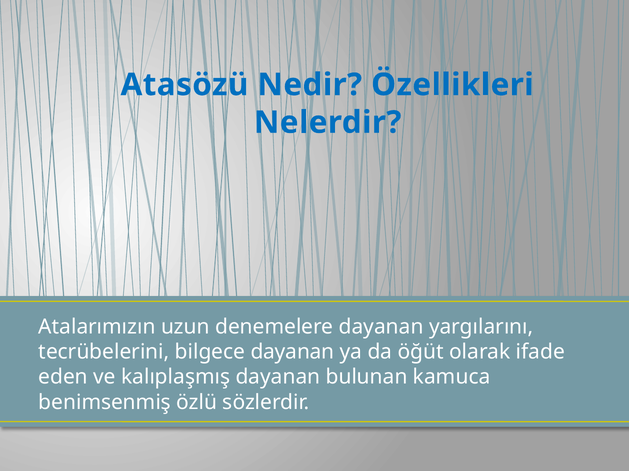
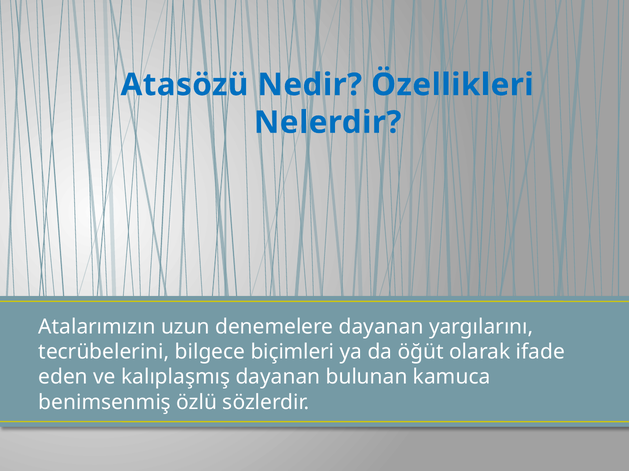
bilgece dayanan: dayanan -> biçimleri (292, 353)
